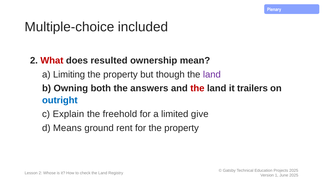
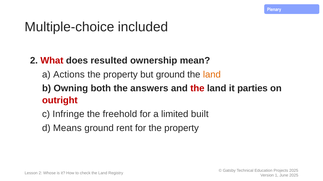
Limiting: Limiting -> Actions (69, 75)
but though: though -> ground (170, 75)
land colour: purple -> orange (212, 75)
trailers: trailers -> parties (252, 89)
outright colour: blue -> red (60, 101)
Explain: Explain -> Infringe (68, 115)
give: give -> built (200, 115)
